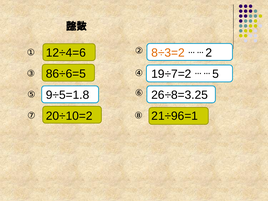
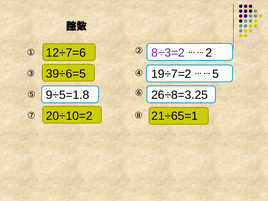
12÷4=6: 12÷4=6 -> 12÷7=6 (66, 53)
8÷3=2 colour: orange -> purple (168, 53)
86÷6=5: 86÷6=5 -> 39÷6=5 (66, 74)
21÷96=1: 21÷96=1 -> 21÷65=1 (175, 116)
